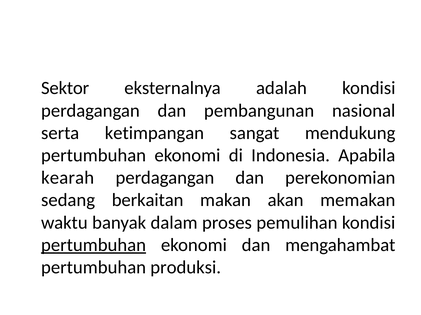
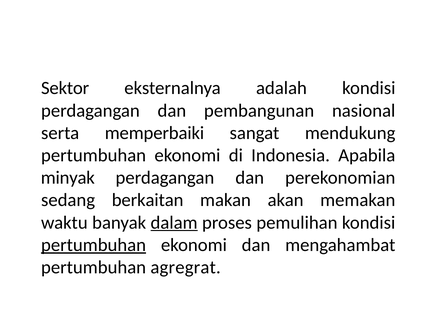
ketimpangan: ketimpangan -> memperbaiki (154, 133)
kearah: kearah -> minyak (68, 178)
dalam underline: none -> present (174, 223)
produksi: produksi -> agregrat (186, 268)
